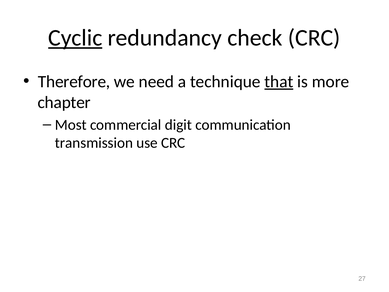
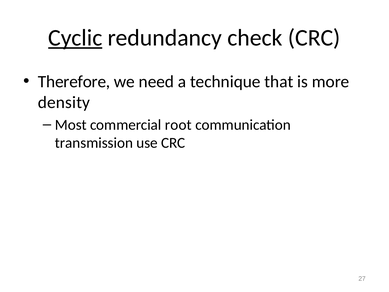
that underline: present -> none (279, 82)
chapter: chapter -> density (64, 102)
digit: digit -> root (178, 125)
